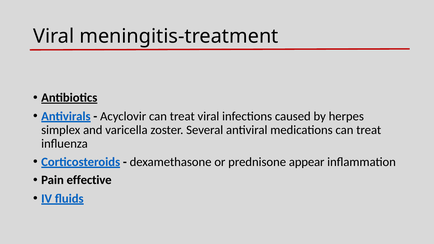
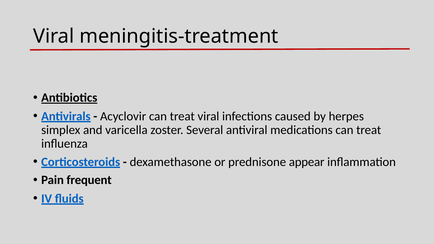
effective: effective -> frequent (89, 180)
